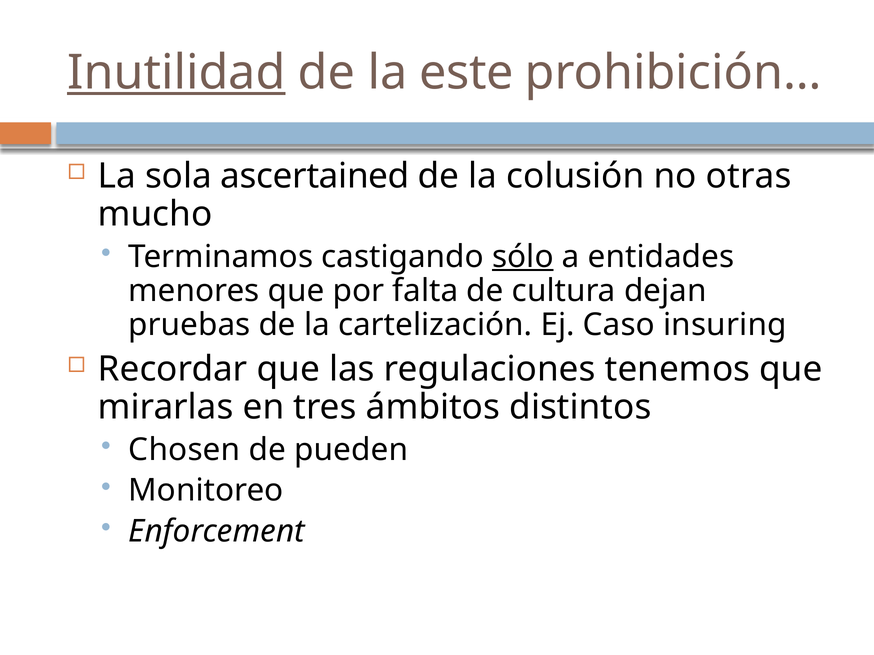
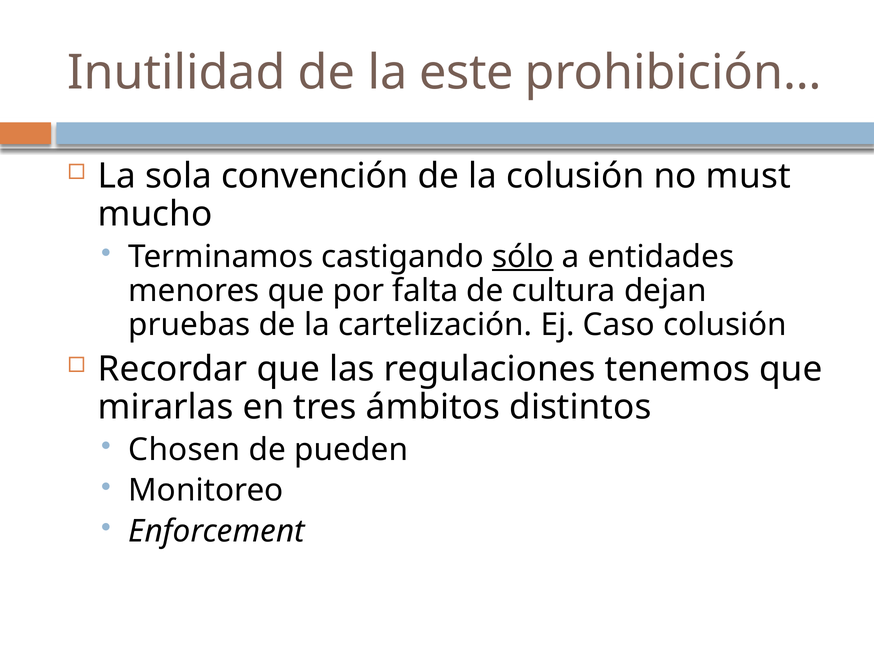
Inutilidad underline: present -> none (176, 73)
ascertained: ascertained -> convención (315, 176)
otras: otras -> must (749, 176)
Caso insuring: insuring -> colusión (725, 325)
